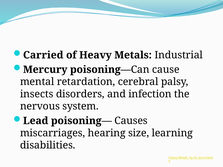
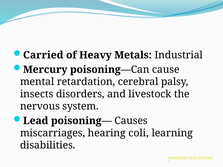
infection: infection -> livestock (150, 94)
size: size -> coli (139, 133)
